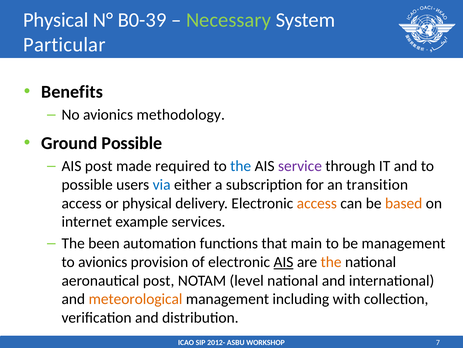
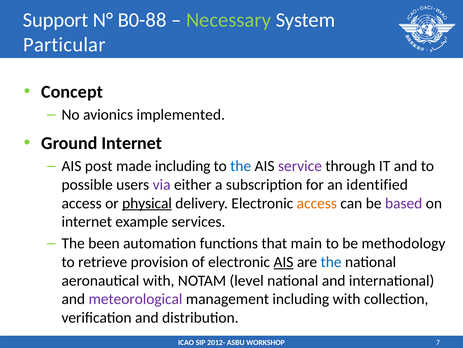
Physical: Physical -> Support (56, 20)
B0-39: B0-39 -> B0-88 (142, 20)
Benefits: Benefits -> Concept (72, 92)
methodology: methodology -> implemented (181, 115)
Ground Possible: Possible -> Internet (132, 143)
made required: required -> including (183, 166)
via colour: blue -> purple (162, 184)
transition: transition -> identified (377, 184)
physical underline: none -> present (147, 203)
based colour: orange -> purple (404, 203)
be management: management -> methodology (404, 243)
to avionics: avionics -> retrieve (103, 262)
the colour: orange -> blue (331, 262)
aeronautical post: post -> with (159, 280)
meteorological colour: orange -> purple (136, 299)
